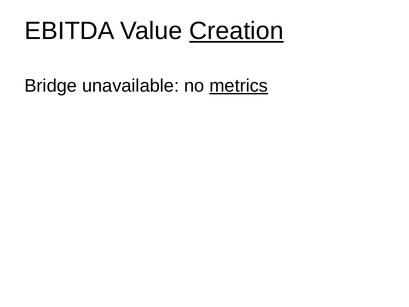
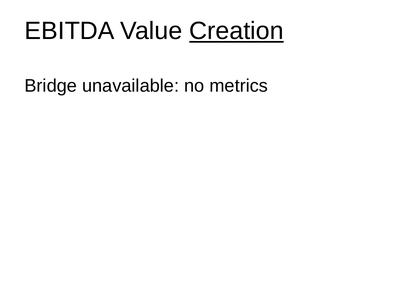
metrics underline: present -> none (239, 86)
